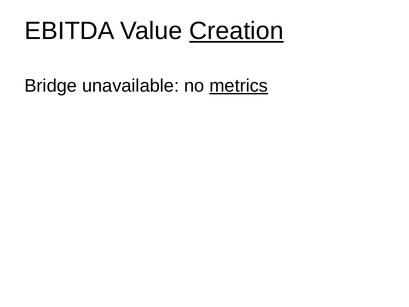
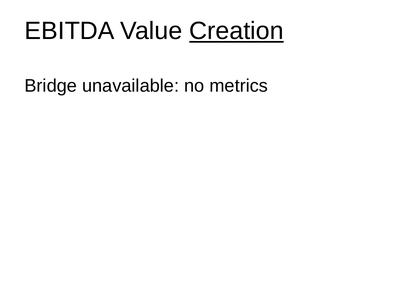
metrics underline: present -> none (239, 86)
